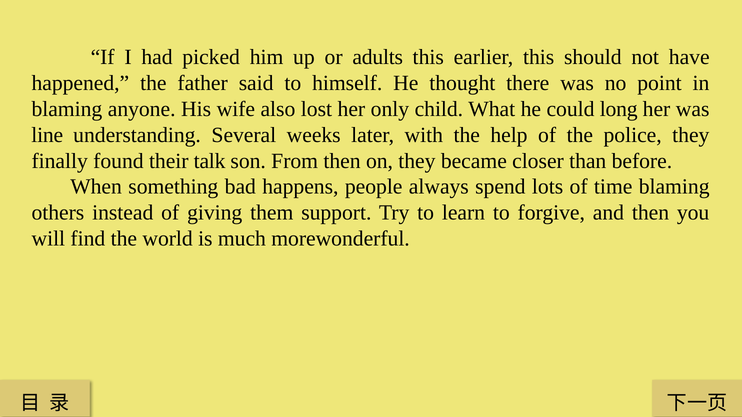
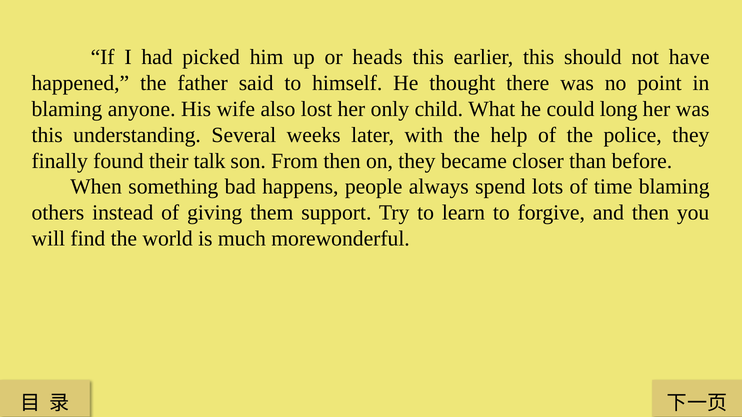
adults: adults -> heads (377, 57)
line: line -> this (47, 135)
